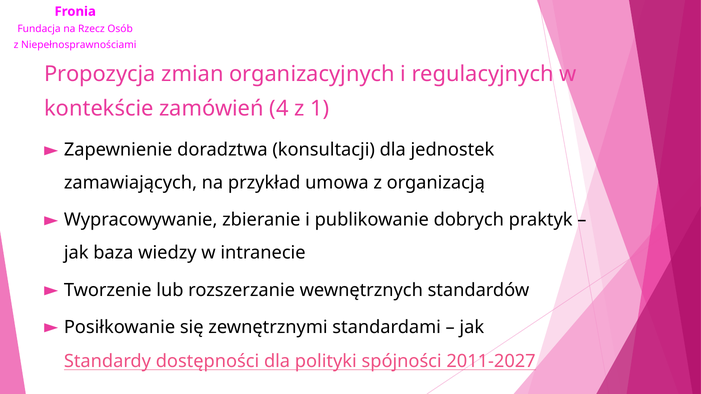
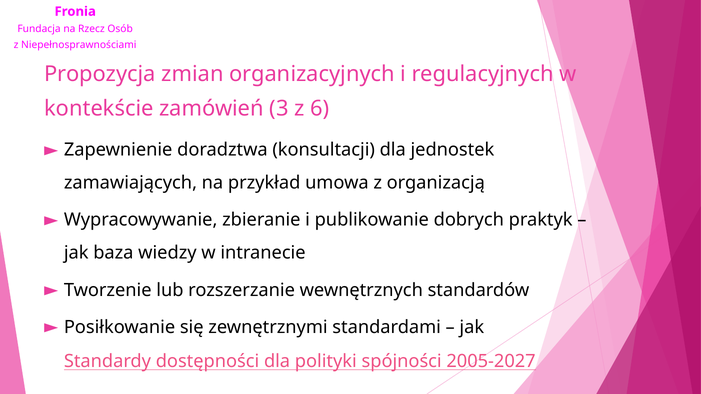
4: 4 -> 3 (279, 108)
1: 1 -> 6 (320, 108)
2011-2027: 2011-2027 -> 2005-2027 (491, 362)
